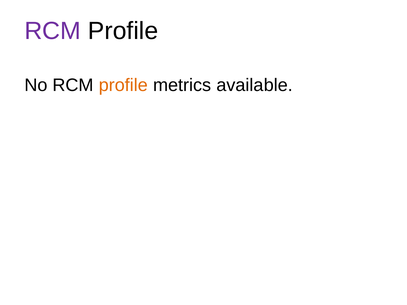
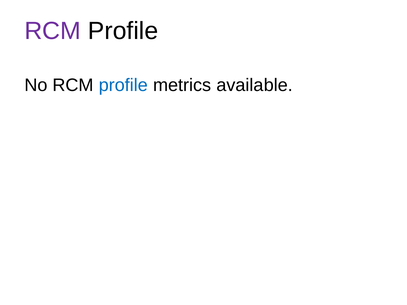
profile colour: orange -> blue (123, 85)
